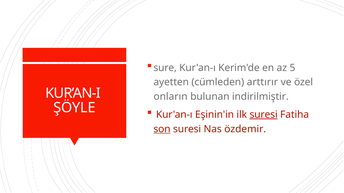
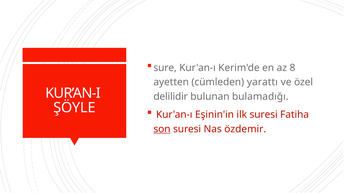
5: 5 -> 8 (292, 68)
arttırır: arttırır -> yarattı (262, 82)
onların: onların -> delilidir (171, 97)
indirilmiştir: indirilmiştir -> bulamadığı (260, 97)
suresi underline: present -> none (264, 115)
